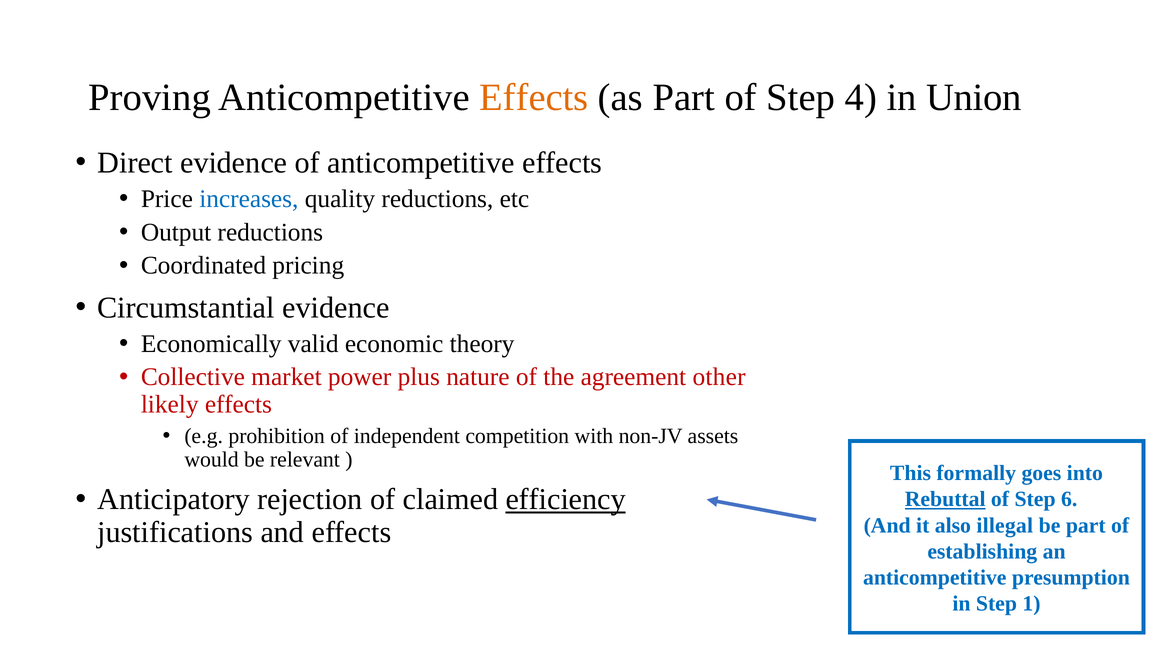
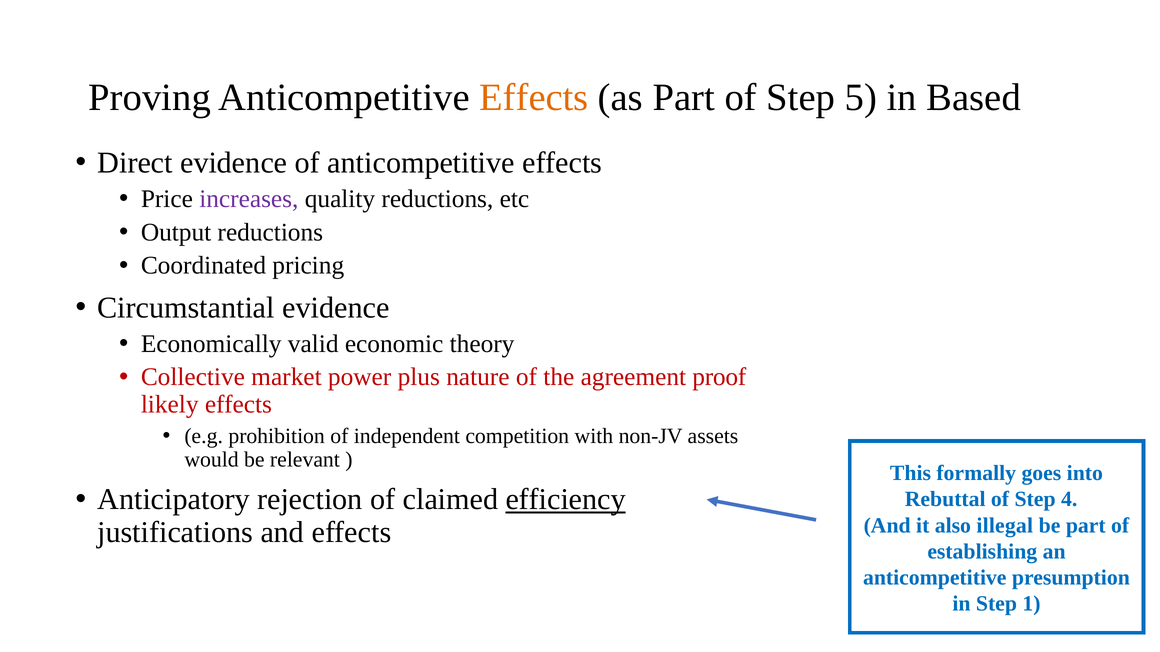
4: 4 -> 5 (861, 98)
Union: Union -> Based (974, 98)
increases colour: blue -> purple (249, 199)
other: other -> proof (719, 377)
Rebuttal underline: present -> none (945, 500)
6: 6 -> 4 (1069, 500)
